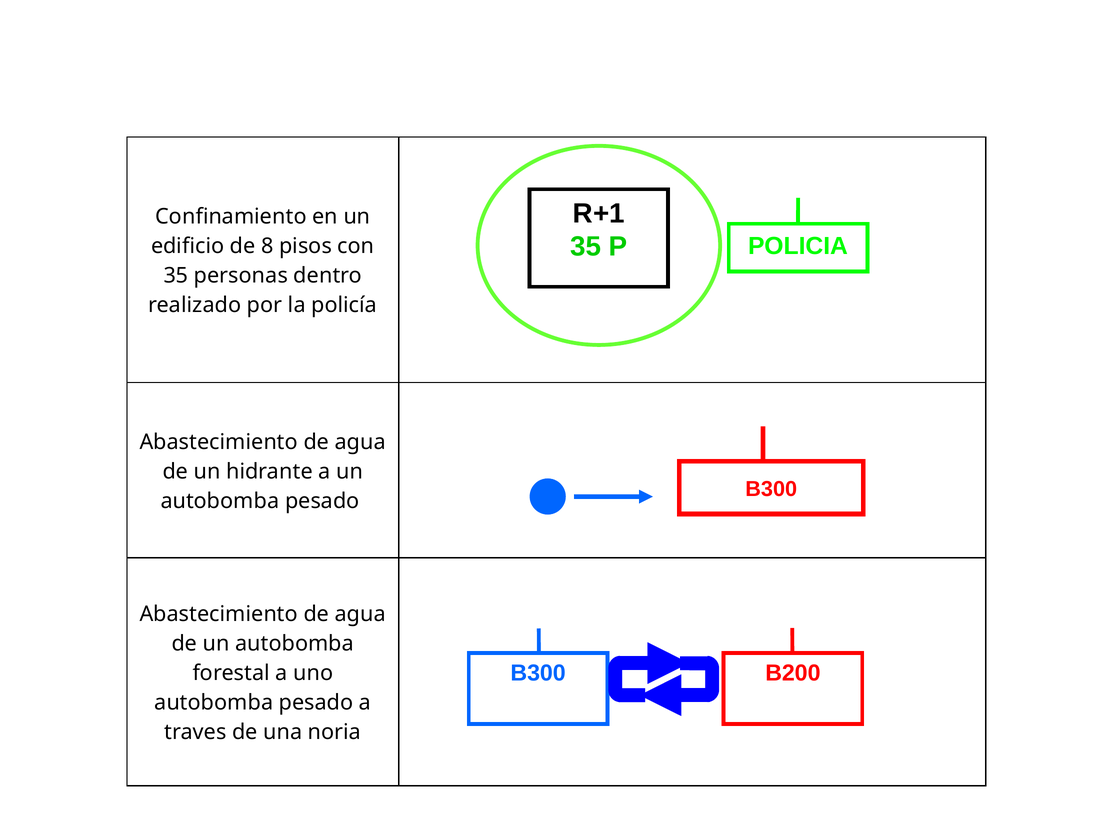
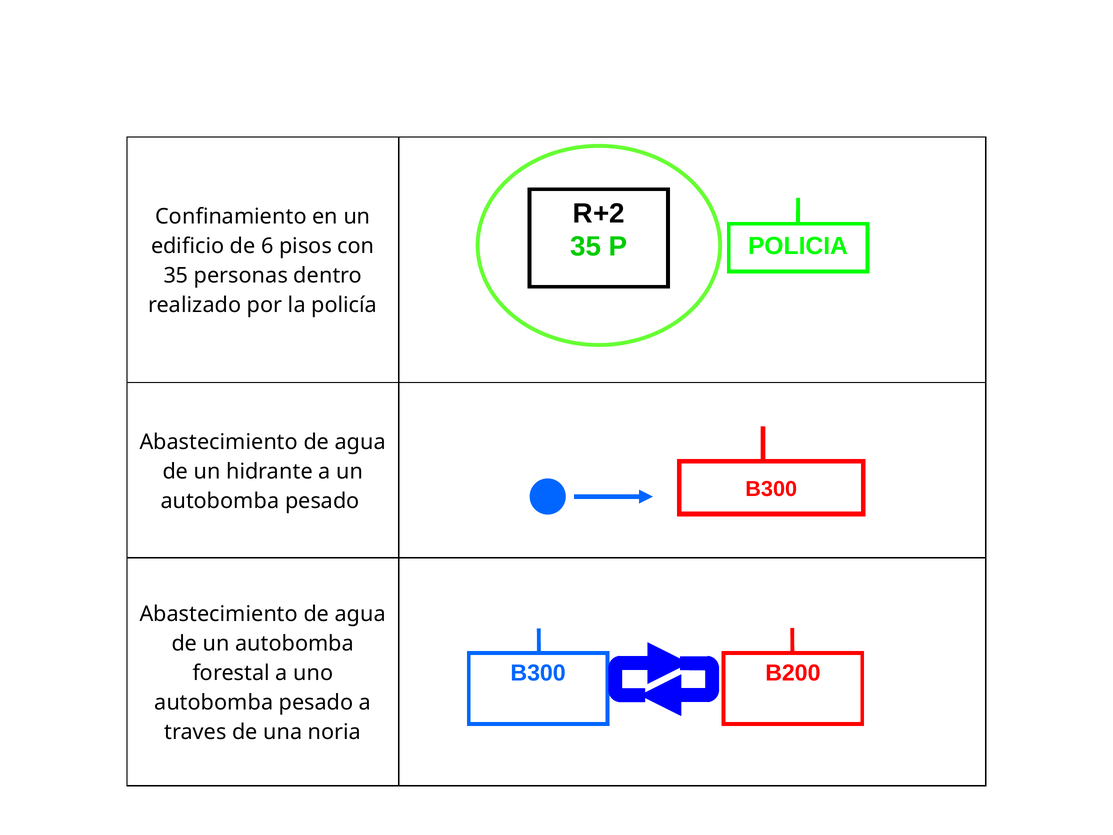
R+1: R+1 -> R+2 (599, 213)
8: 8 -> 6 (267, 246)
